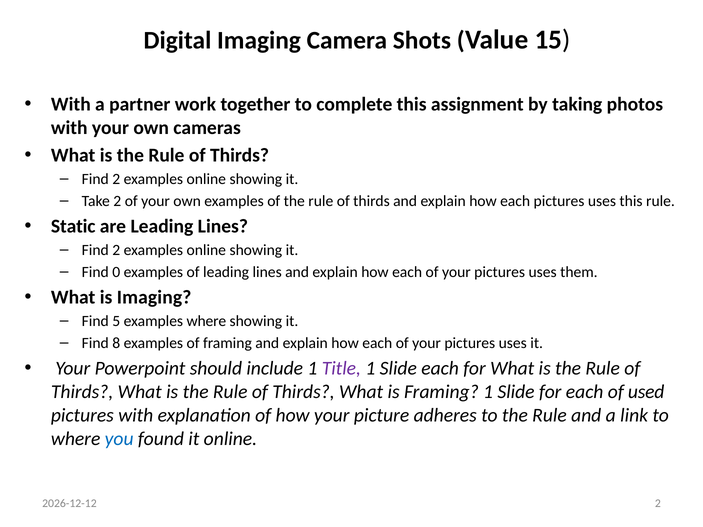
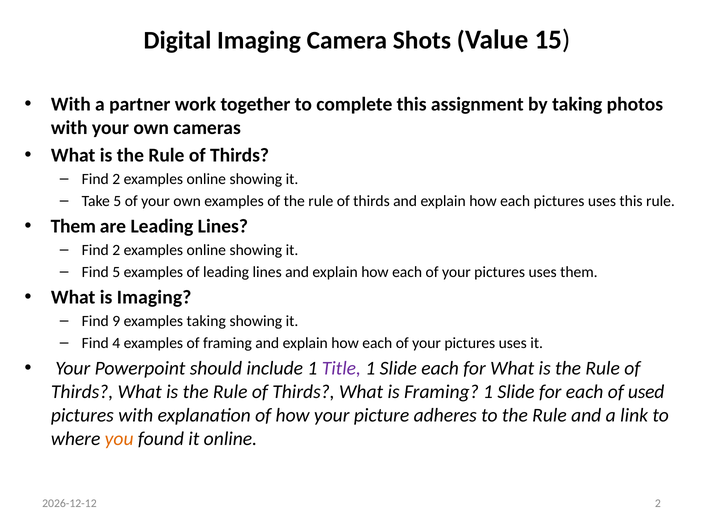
Take 2: 2 -> 5 (117, 201)
Static: Static -> Them (73, 226)
Find 0: 0 -> 5 (116, 272)
5: 5 -> 9 (116, 321)
examples where: where -> taking (206, 321)
8: 8 -> 4 (116, 343)
you colour: blue -> orange (119, 439)
